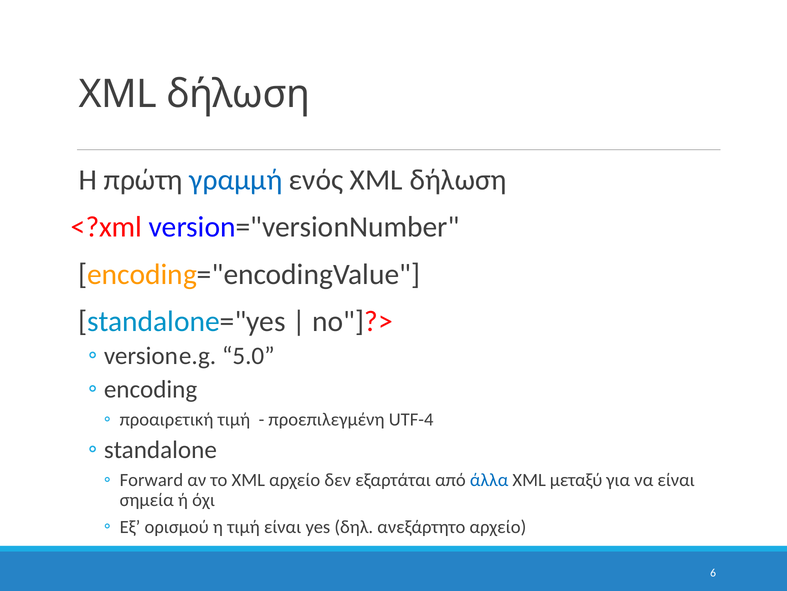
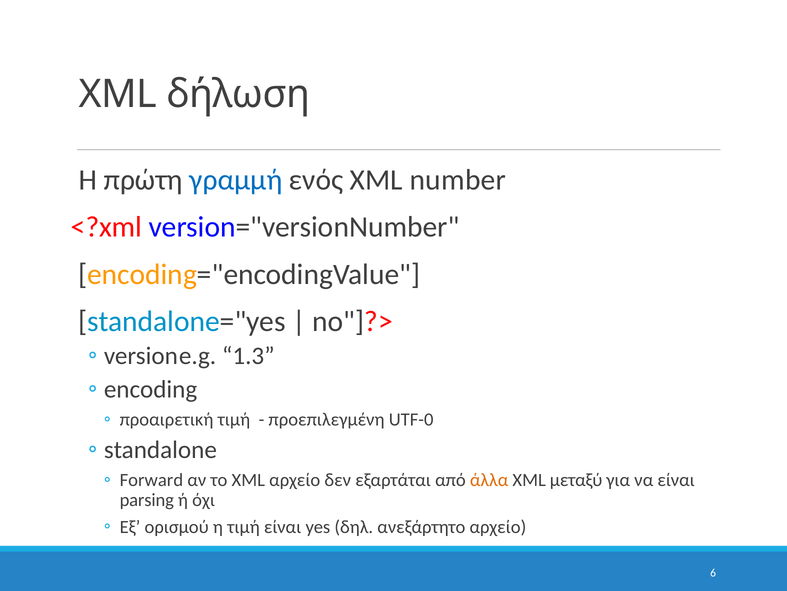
ενός XML δήλωση: δήλωση -> number (458, 180)
5.0: 5.0 -> 1.3 (248, 355)
UTF-4: UTF-4 -> UTF-0 (411, 419)
άλλα colour: blue -> orange (489, 480)
σημεία: σημεία -> parsing (147, 500)
